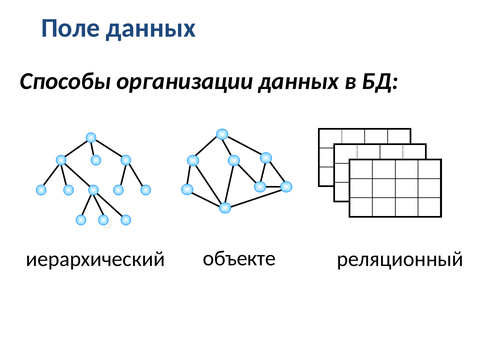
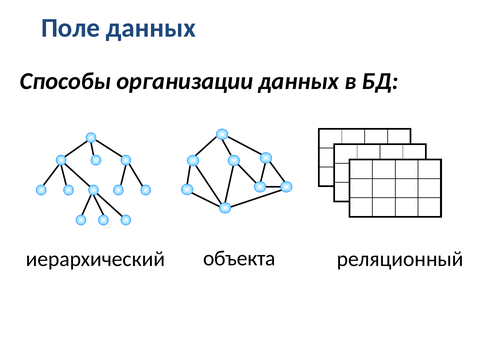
объекте: объекте -> объекта (239, 258)
